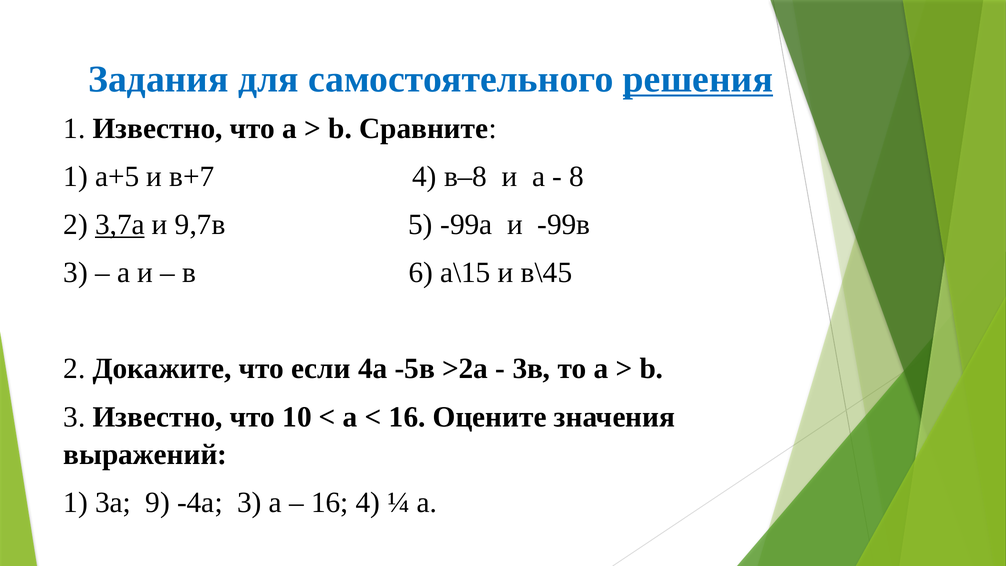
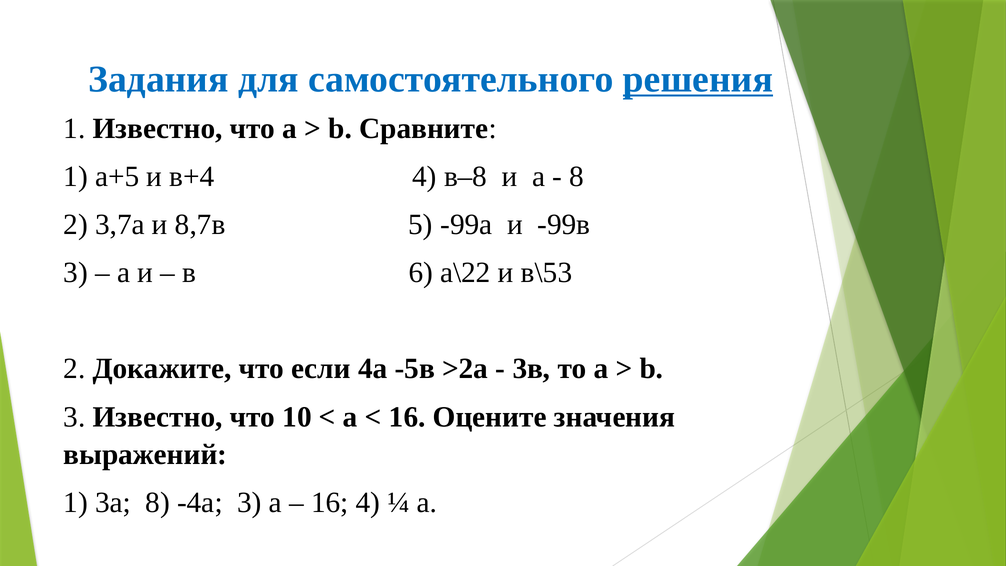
в+7: в+7 -> в+4 (192, 176)
3,7а underline: present -> none (120, 224)
9,7в: 9,7в -> 8,7в (200, 224)
а\15: а\15 -> а\22 (465, 273)
в\45: в\45 -> в\53 (547, 273)
3а 9: 9 -> 8 (158, 502)
